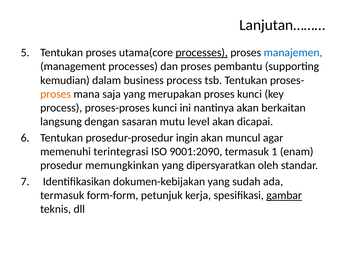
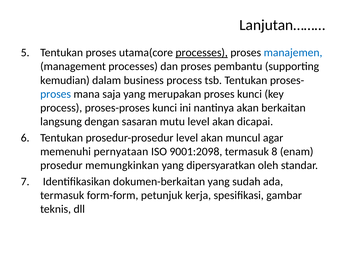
proses colour: orange -> blue (56, 94)
prosedur-prosedur ingin: ingin -> level (187, 138)
terintegrasi: terintegrasi -> pernyataan (121, 152)
9001:2090: 9001:2090 -> 9001:2098 (196, 152)
1: 1 -> 8 (274, 152)
dokumen-kebijakan: dokumen-kebijakan -> dokumen-berkaitan (159, 182)
gambar underline: present -> none (284, 196)
